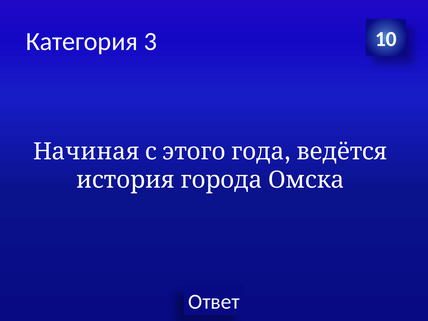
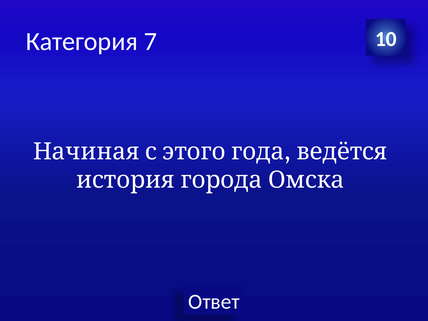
3: 3 -> 7 (150, 41)
